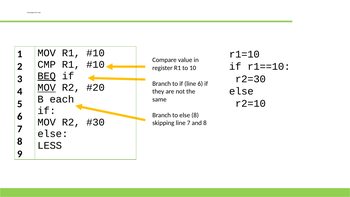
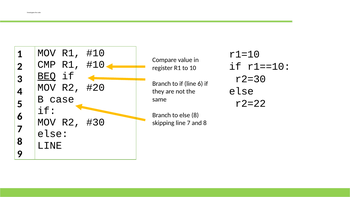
MOV underline: present -> none (47, 88)
each: each -> case (62, 99)
r2=10: r2=10 -> r2=22 (250, 103)
LESS: LESS -> LINE (50, 145)
